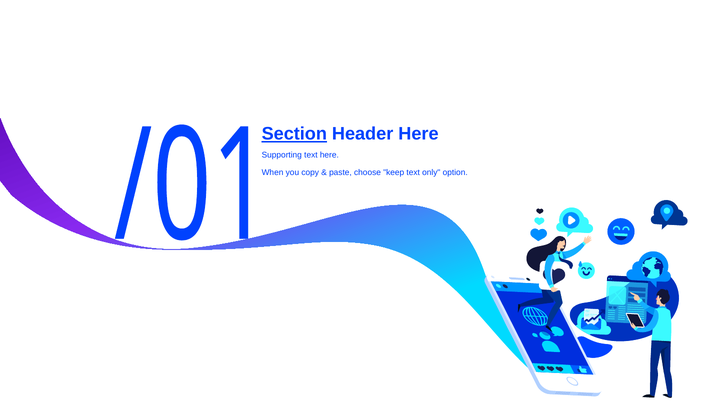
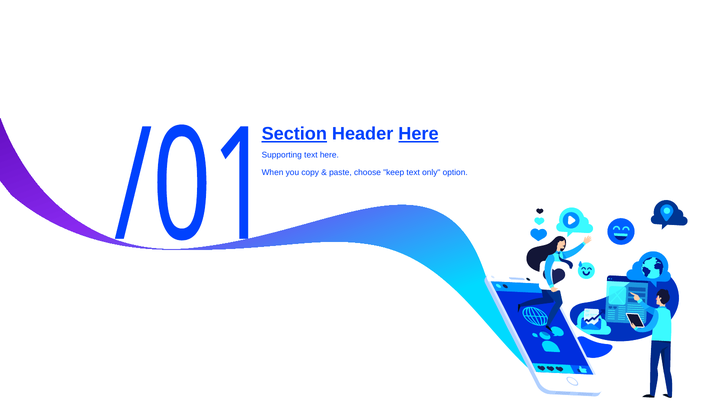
Here underline: none -> present (418, 134)
